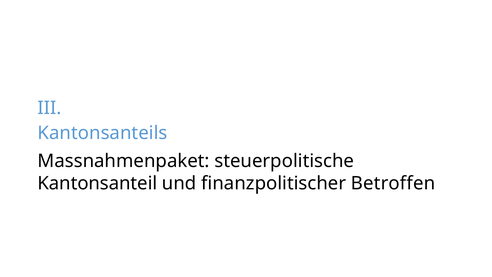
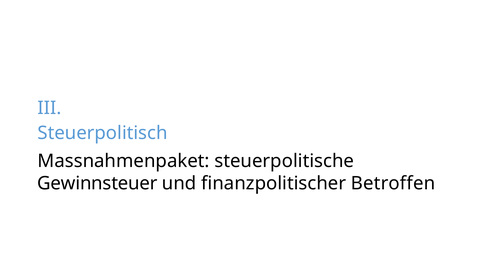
Kantonsanteils: Kantonsanteils -> Steuerpolitisch (103, 133)
Kantonsanteil: Kantonsanteil -> Gewinnsteuer (97, 183)
